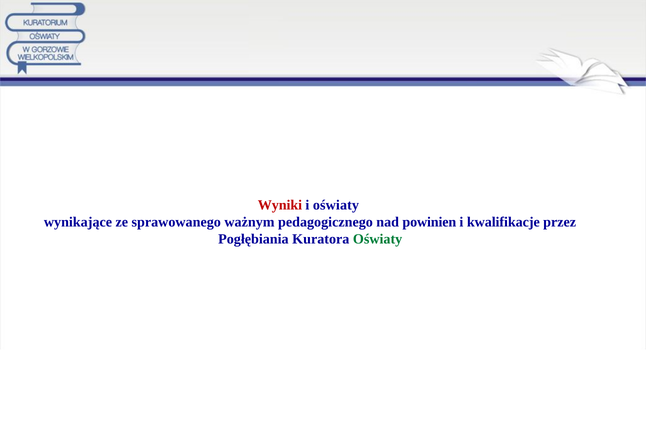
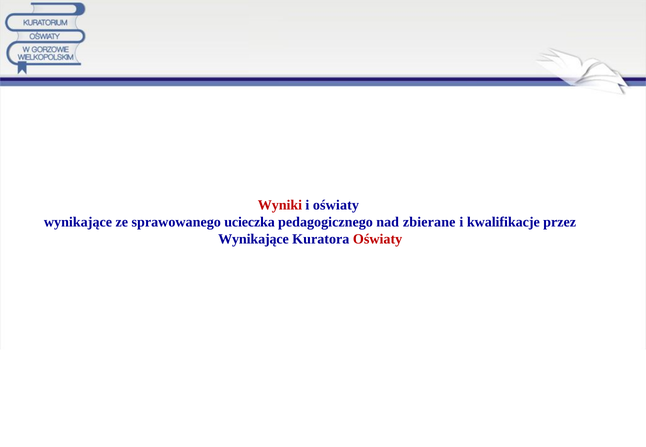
ważnym: ważnym -> ucieczka (250, 222)
powinien: powinien -> zbierane (429, 222)
Pogłębiania: Pogłębiania -> Wynikające (253, 239)
Oświaty colour: green -> red (378, 239)
